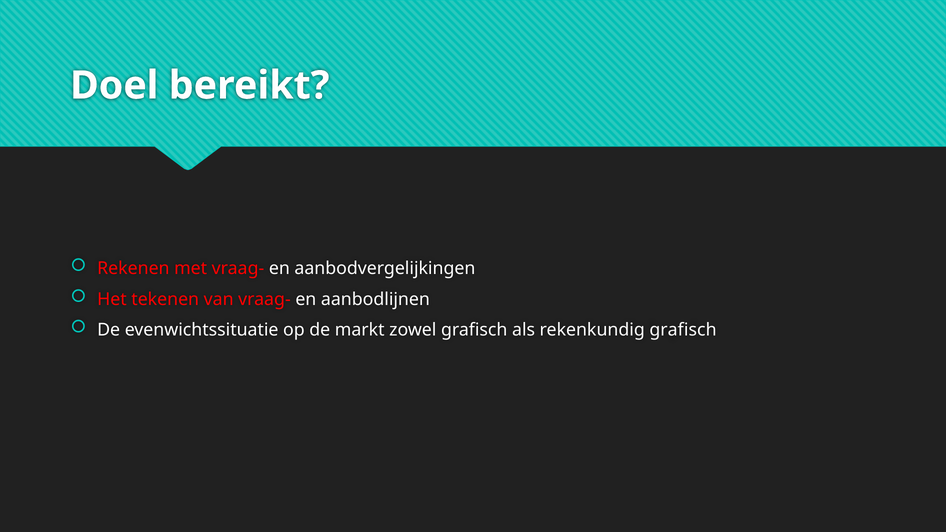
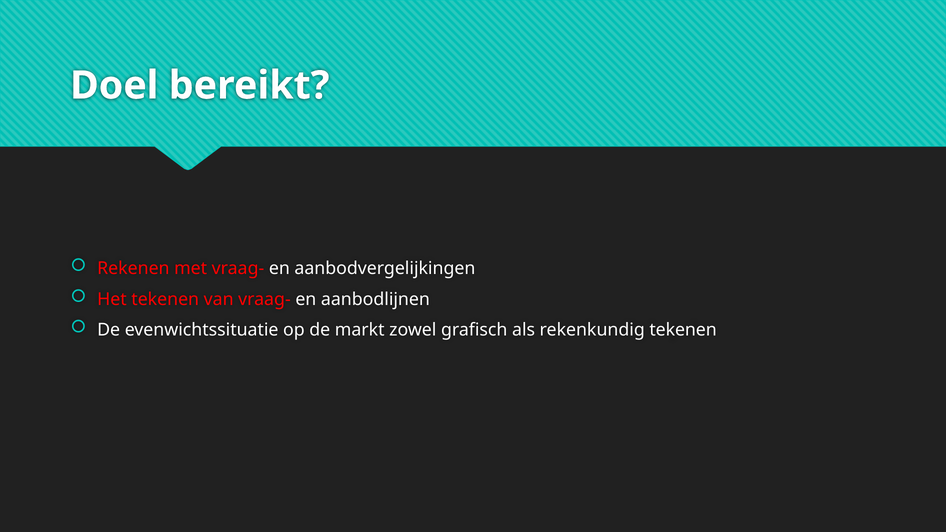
rekenkundig grafisch: grafisch -> tekenen (683, 330)
